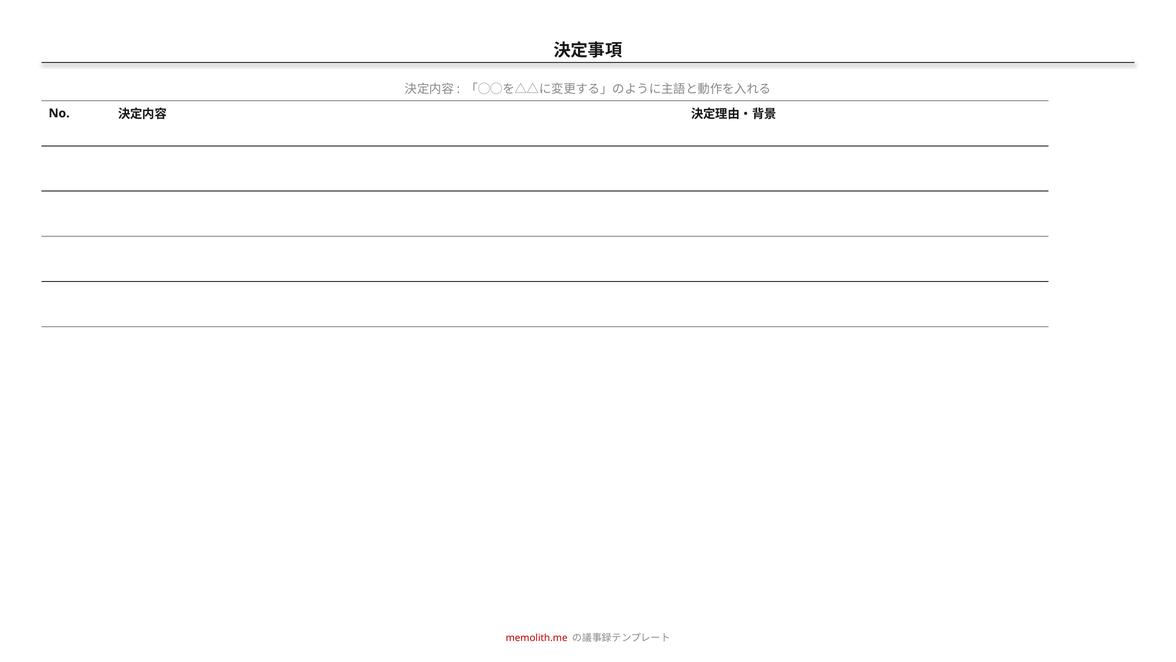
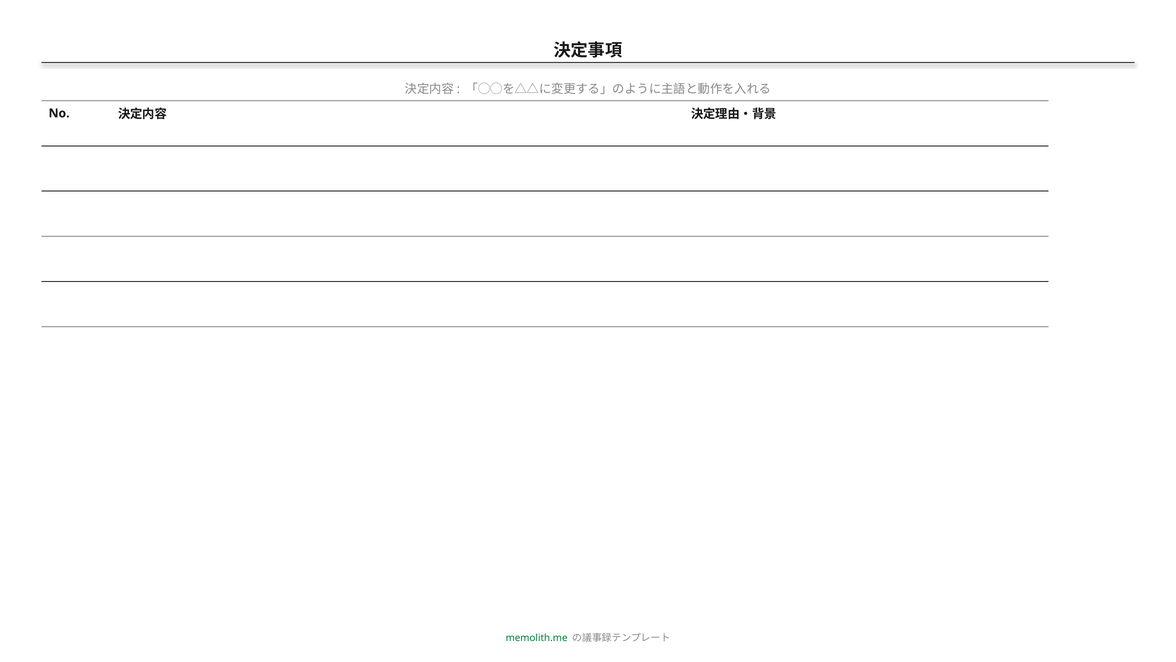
memolith.me colour: red -> green (537, 638)
